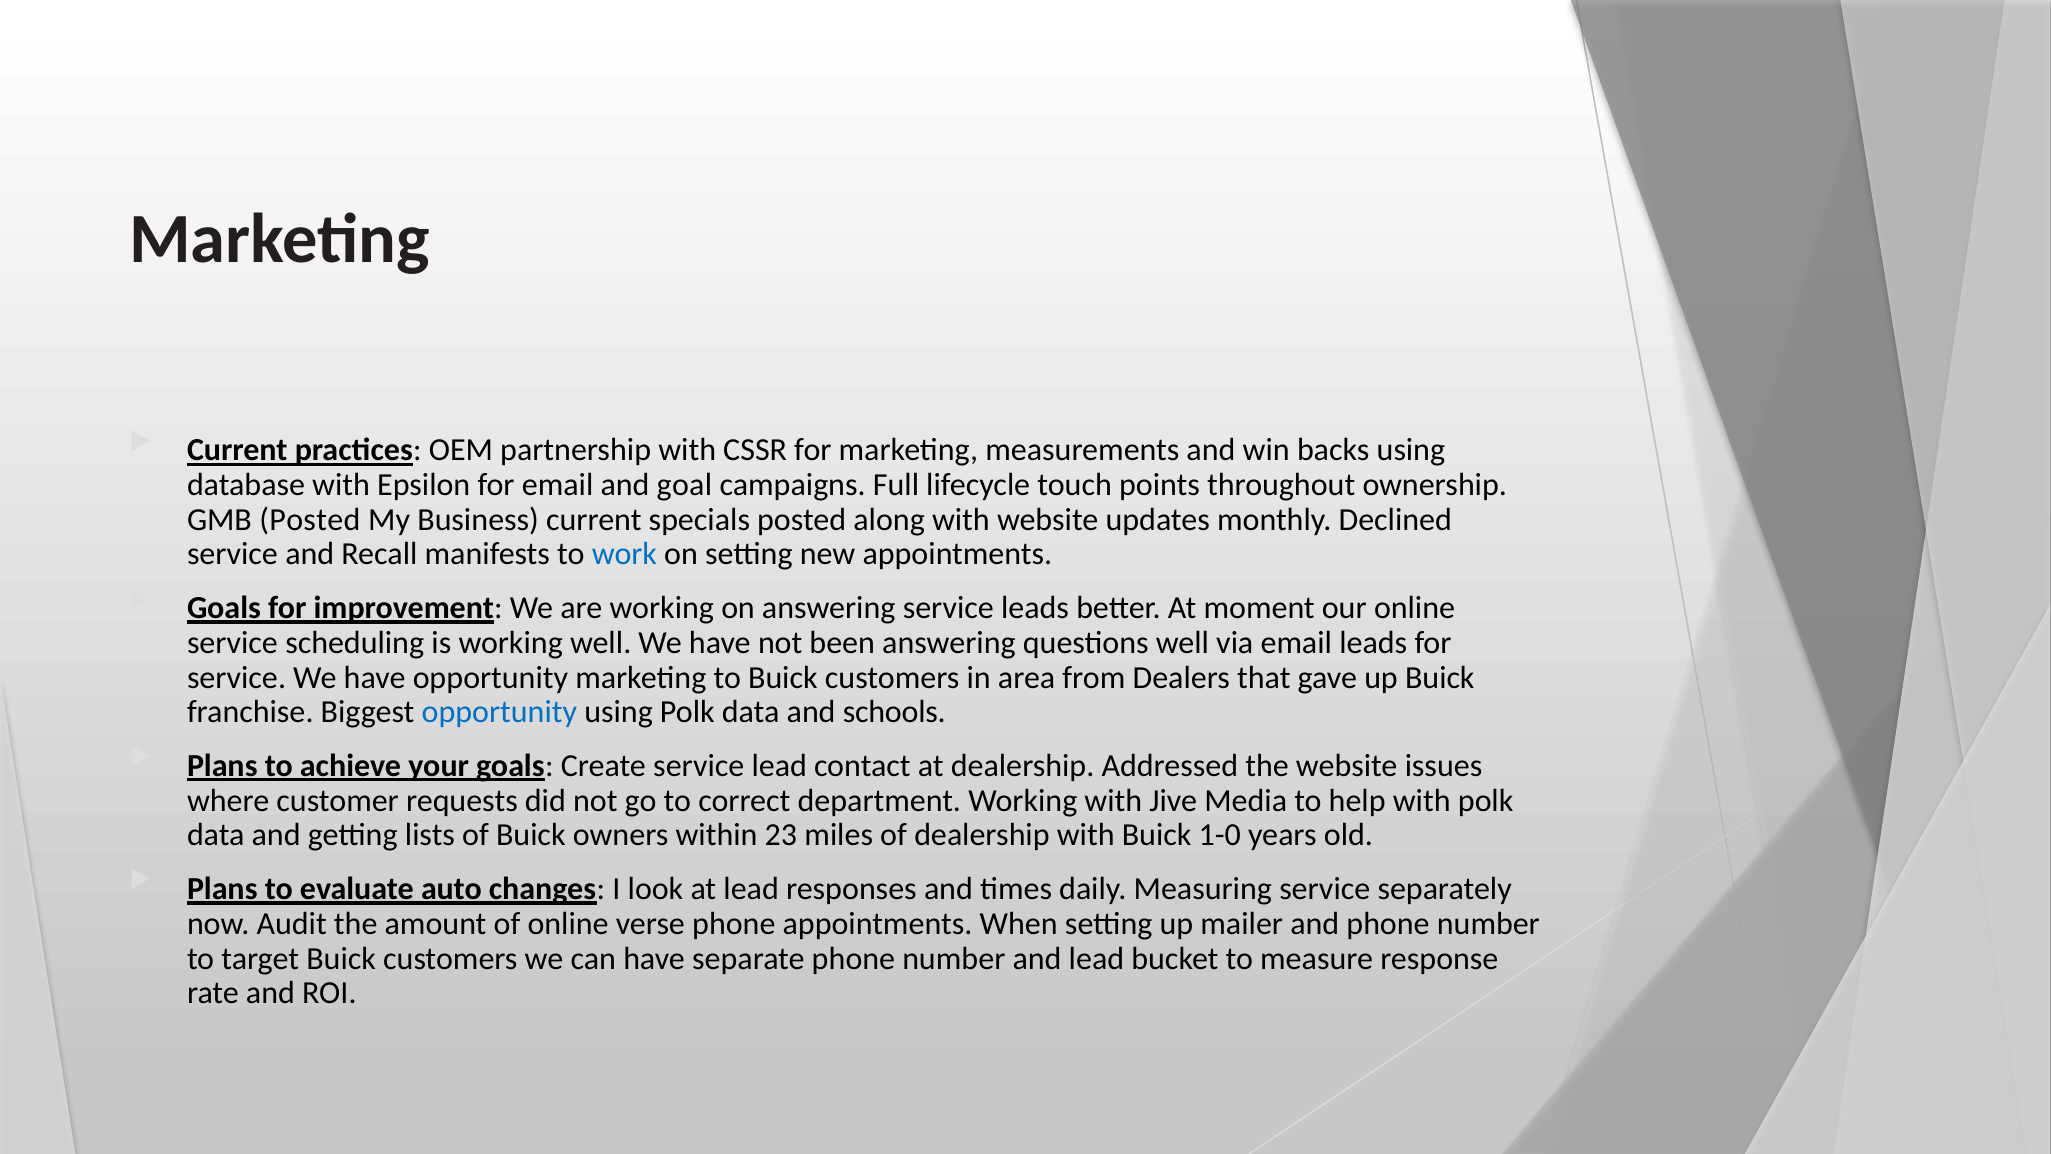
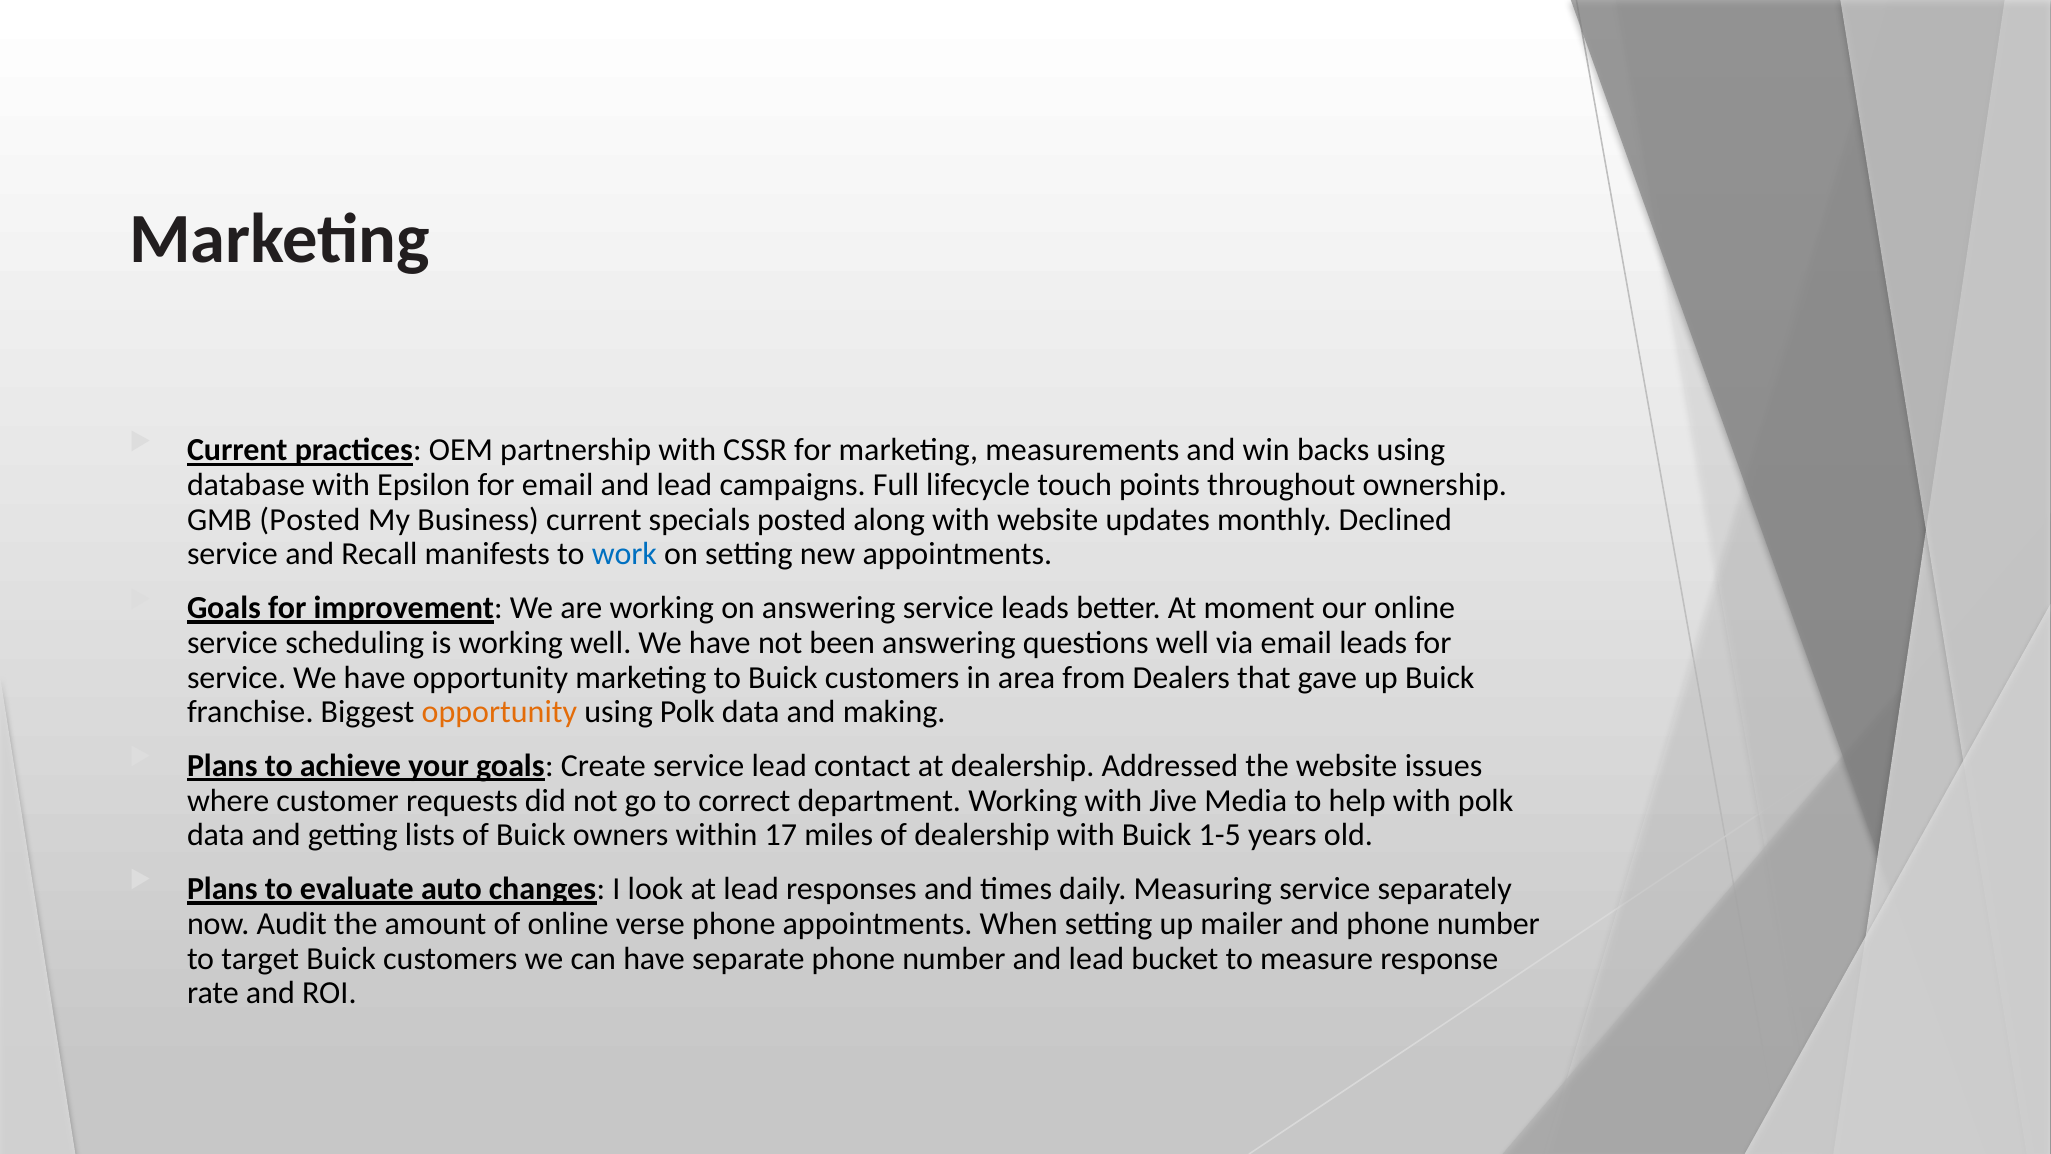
email and goal: goal -> lead (684, 485)
opportunity colour: blue -> orange (499, 712)
schools: schools -> making (894, 712)
23: 23 -> 17 (781, 835)
1-0: 1-0 -> 1-5 (1220, 835)
